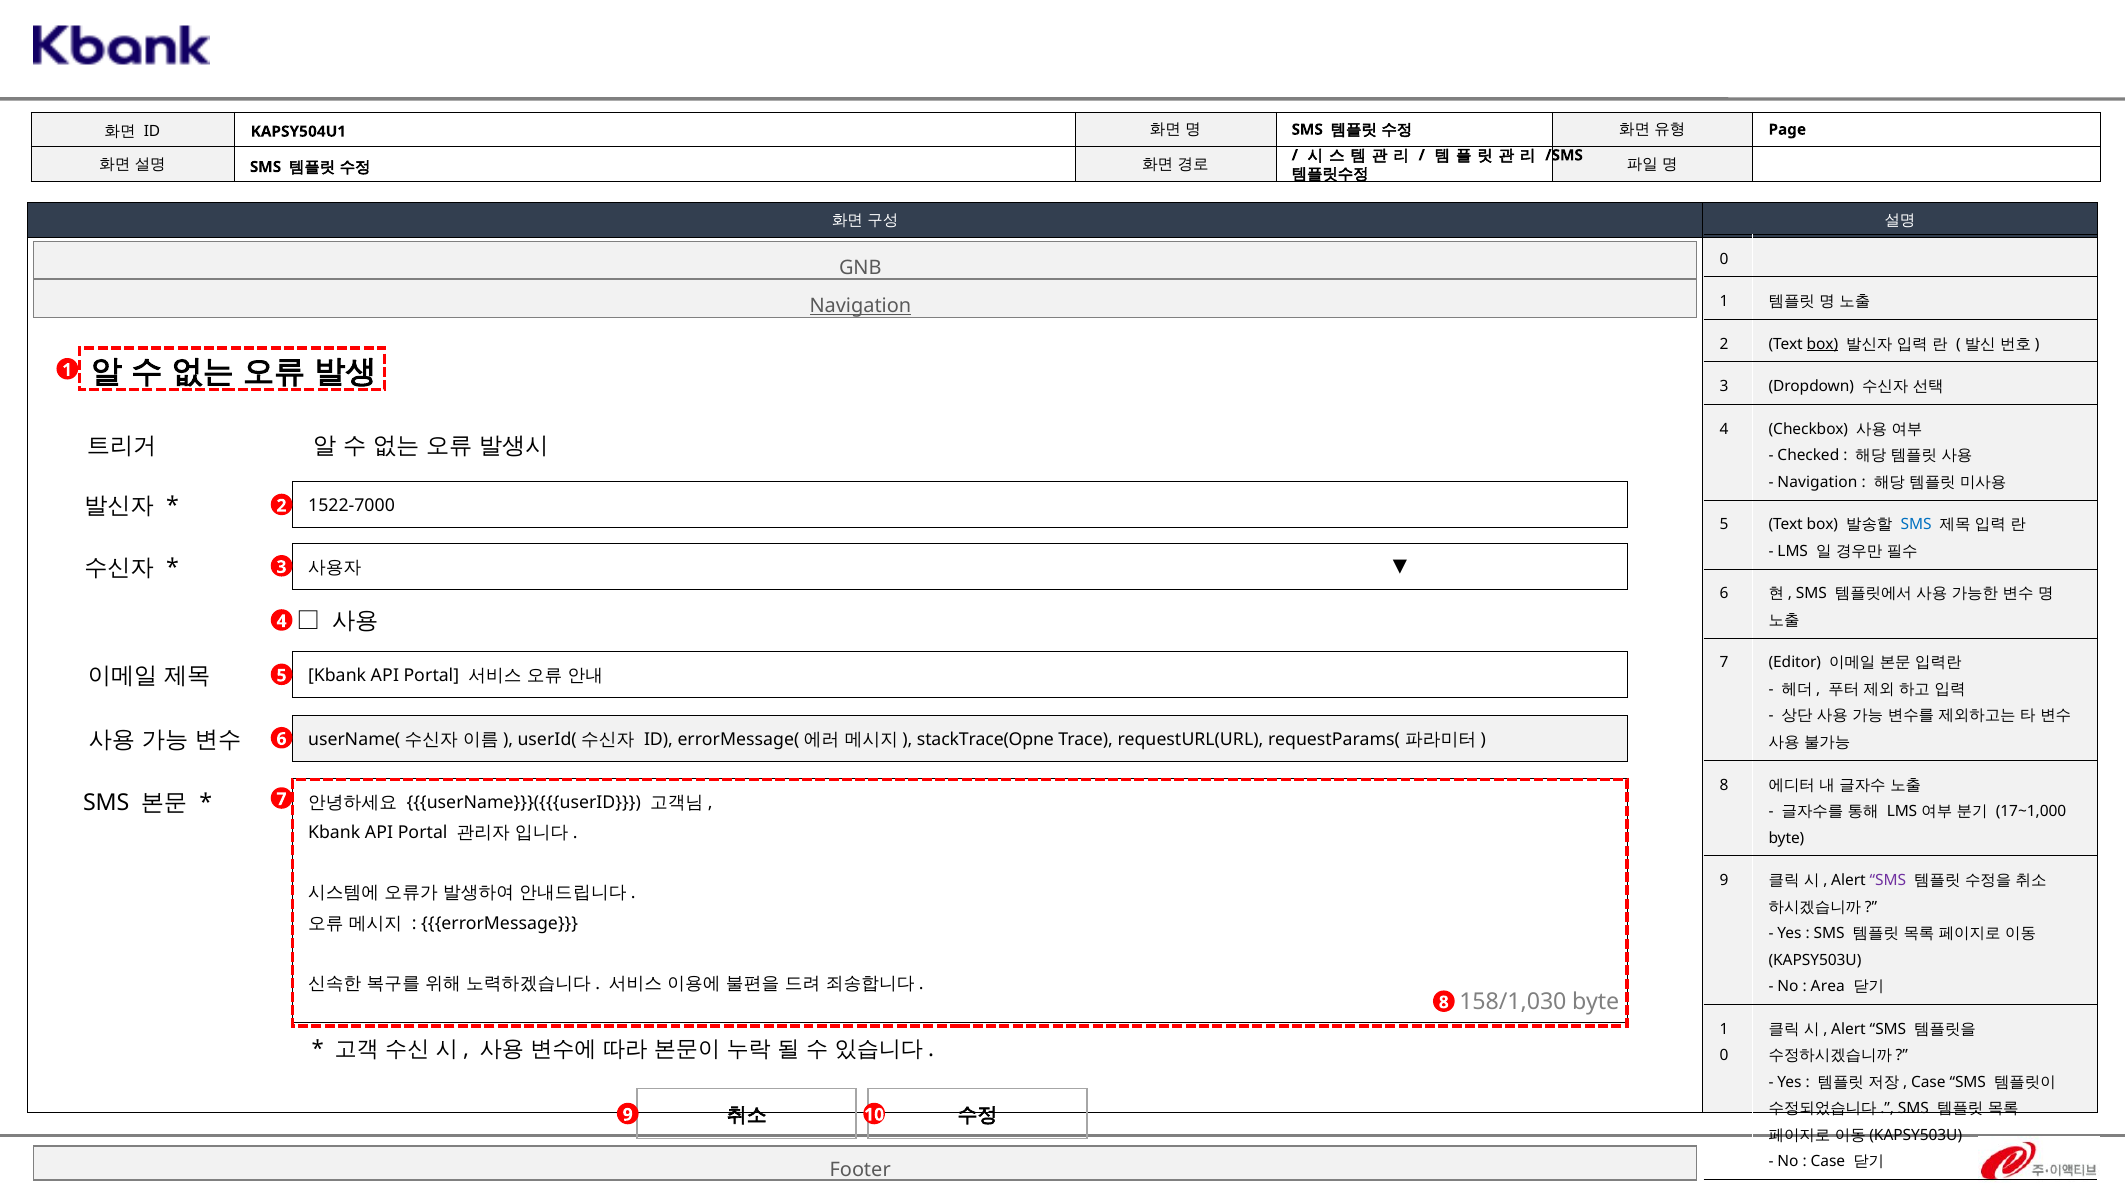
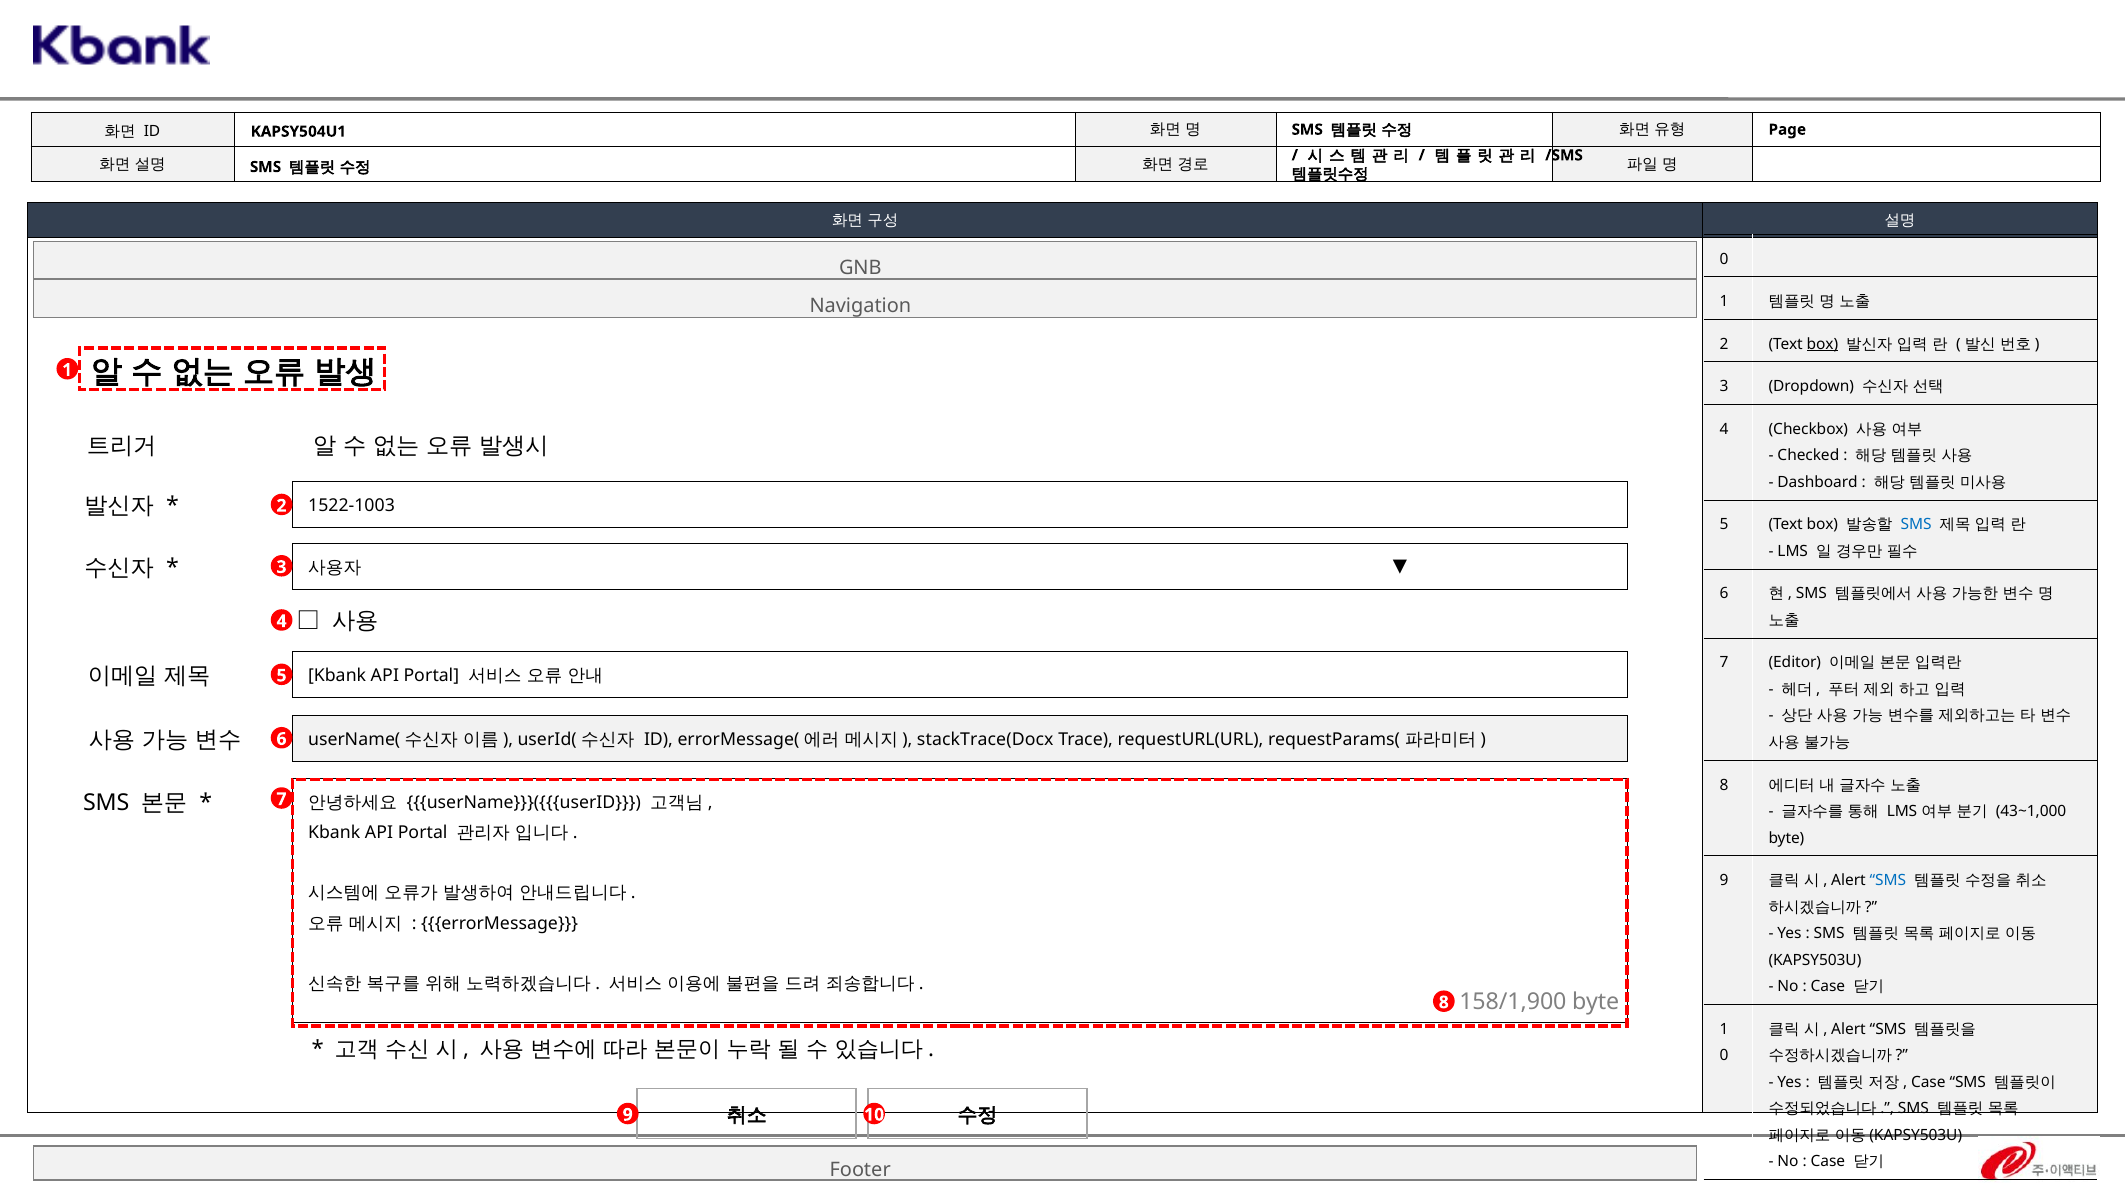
Navigation underline: present -> none (860, 306)
Navigation: Navigation -> Dashboard (1818, 482)
1522-7000: 1522-7000 -> 1522-1003 (352, 506)
stackTrace(Opne: stackTrace(Opne -> stackTrace(Docx (985, 740)
17~1,000: 17~1,000 -> 43~1,000 (2031, 812)
SMS colour: purple -> blue (1888, 881)
Area: Area -> Case (1828, 987)
158/1,030: 158/1,030 -> 158/1,900 (1513, 1002)
